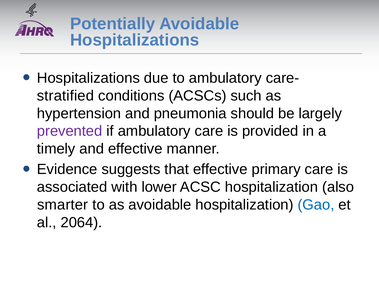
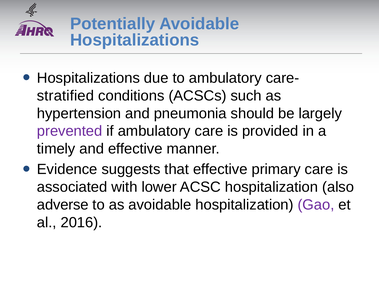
smarter: smarter -> adverse (63, 205)
Gao colour: blue -> purple (316, 205)
2064: 2064 -> 2016 (81, 223)
